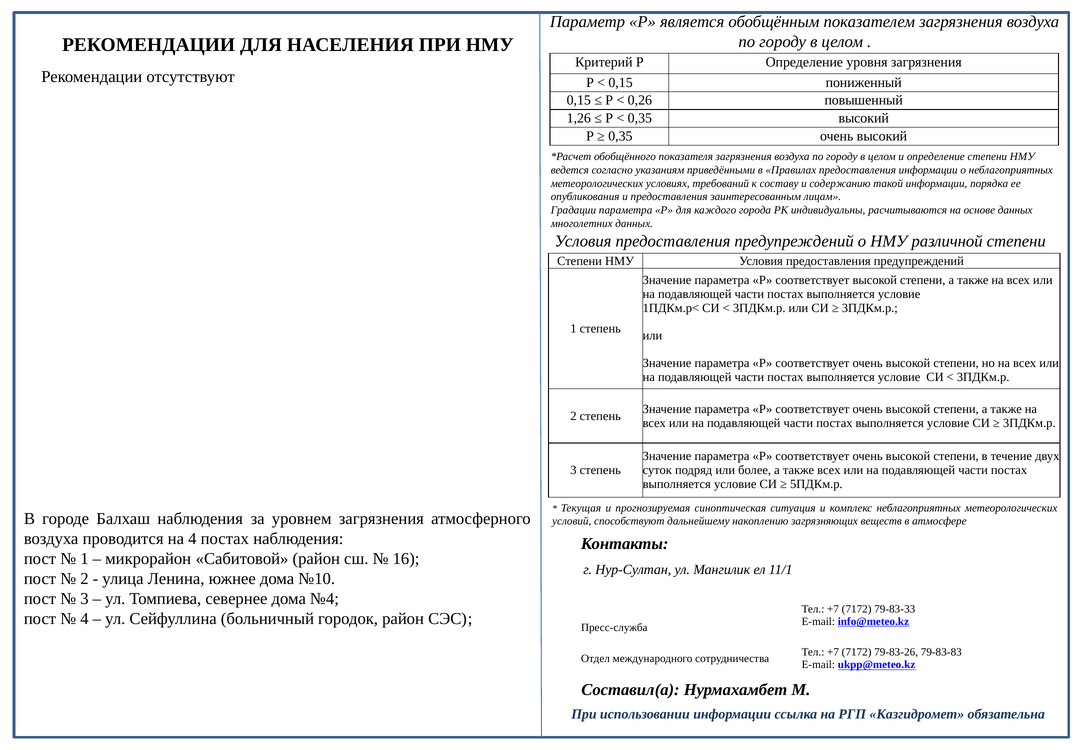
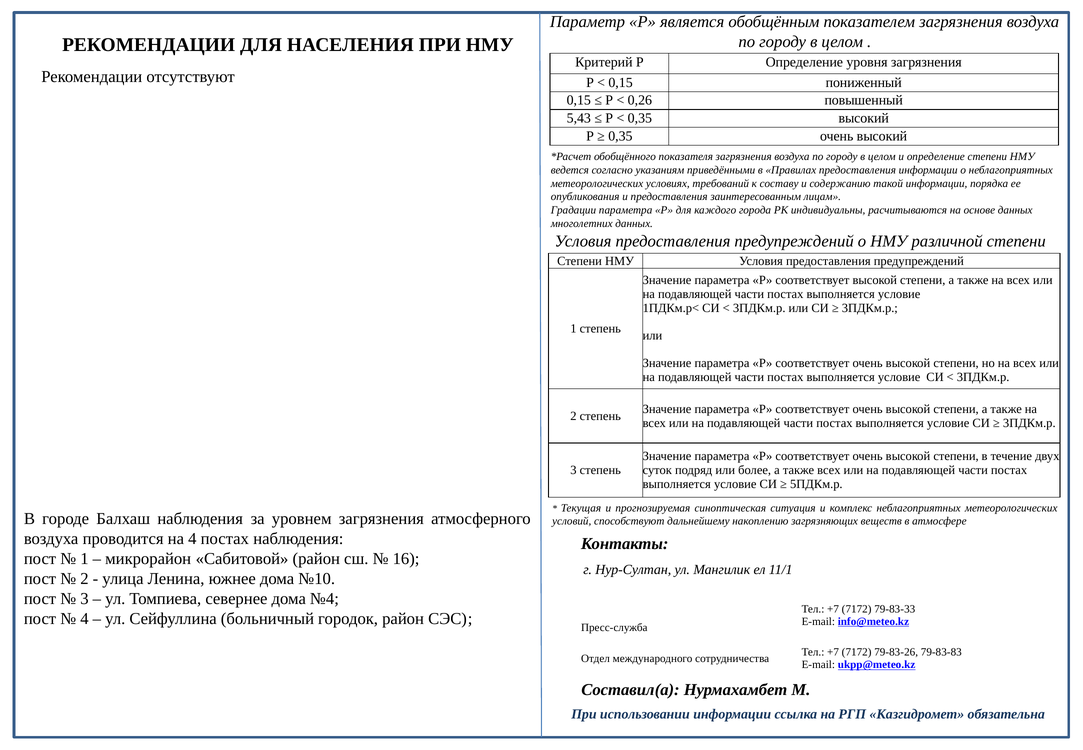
1,26: 1,26 -> 5,43 (579, 118)
